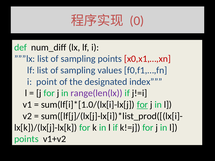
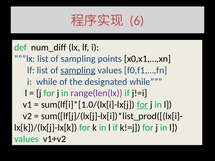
0: 0 -> 6 (137, 21)
x0,x1,…,xn colour: red -> black (147, 59)
sampling underline: none -> present (78, 70)
i point: point -> while (47, 82)
designated index: index -> while (146, 82)
points: points -> values (26, 139)
